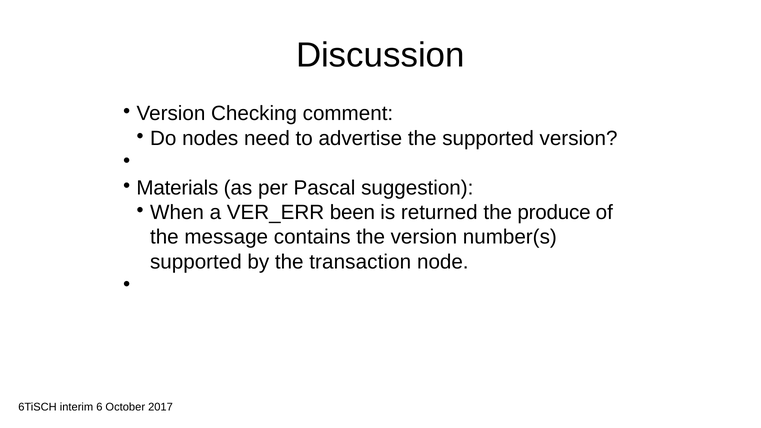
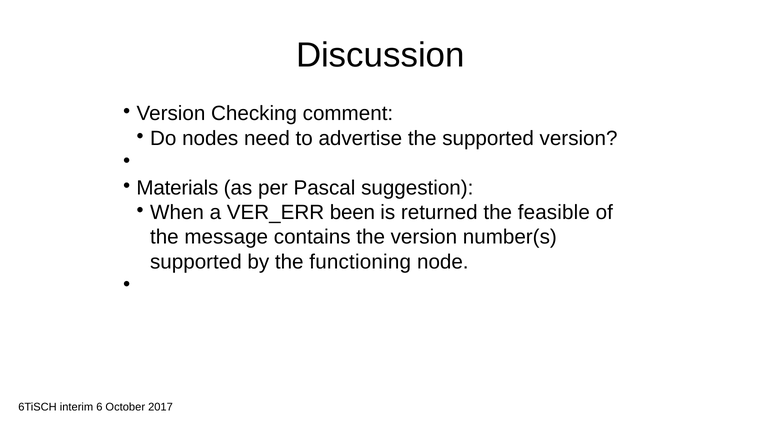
produce: produce -> feasible (554, 212)
transaction: transaction -> functioning (360, 262)
